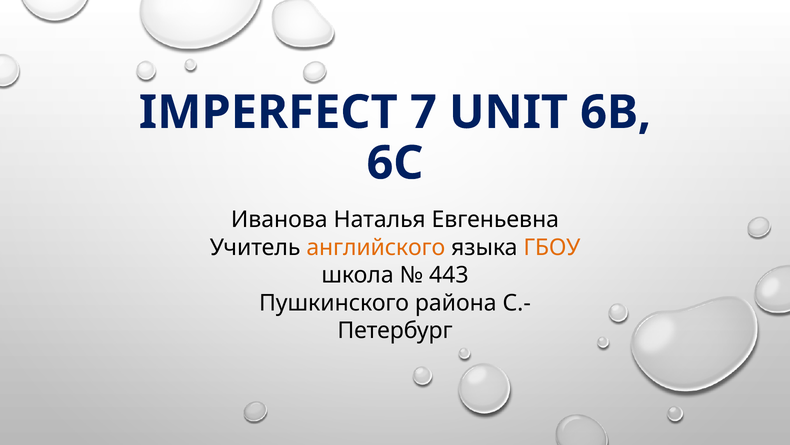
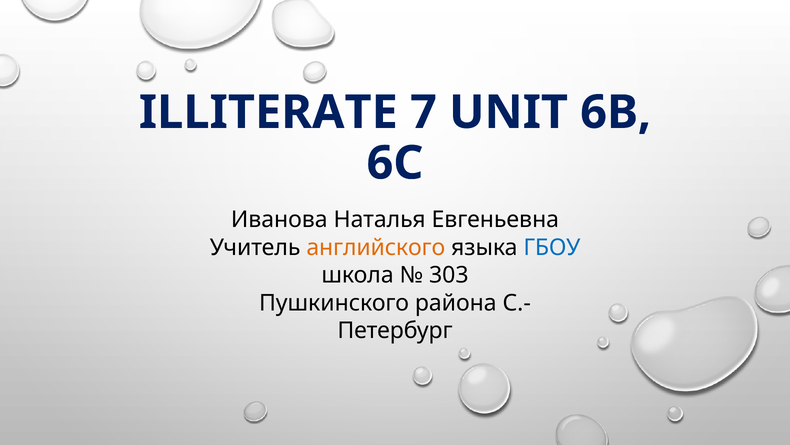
IMPERFECT: IMPERFECT -> ILLITERATE (268, 112)
ГБОУ colour: orange -> blue (552, 247)
443: 443 -> 303 (449, 275)
